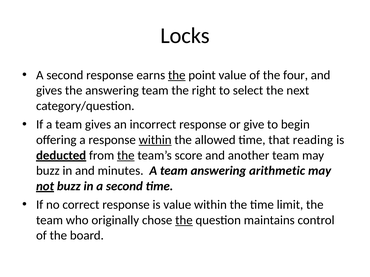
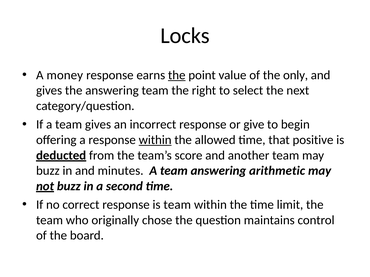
second: second -> money (65, 75)
four: four -> only (296, 75)
reading: reading -> positive (313, 140)
the underline: present -> none (126, 156)
is value: value -> team (177, 205)
the underline: present -> none (184, 220)
